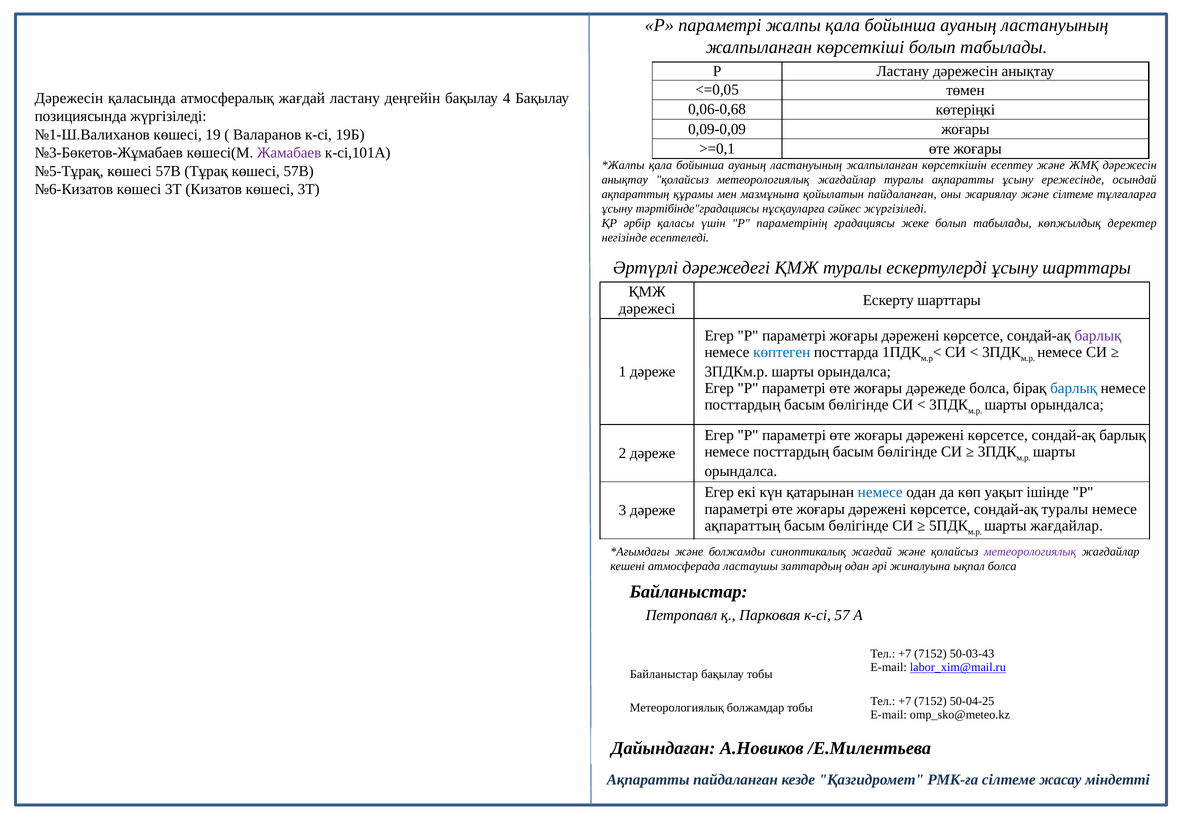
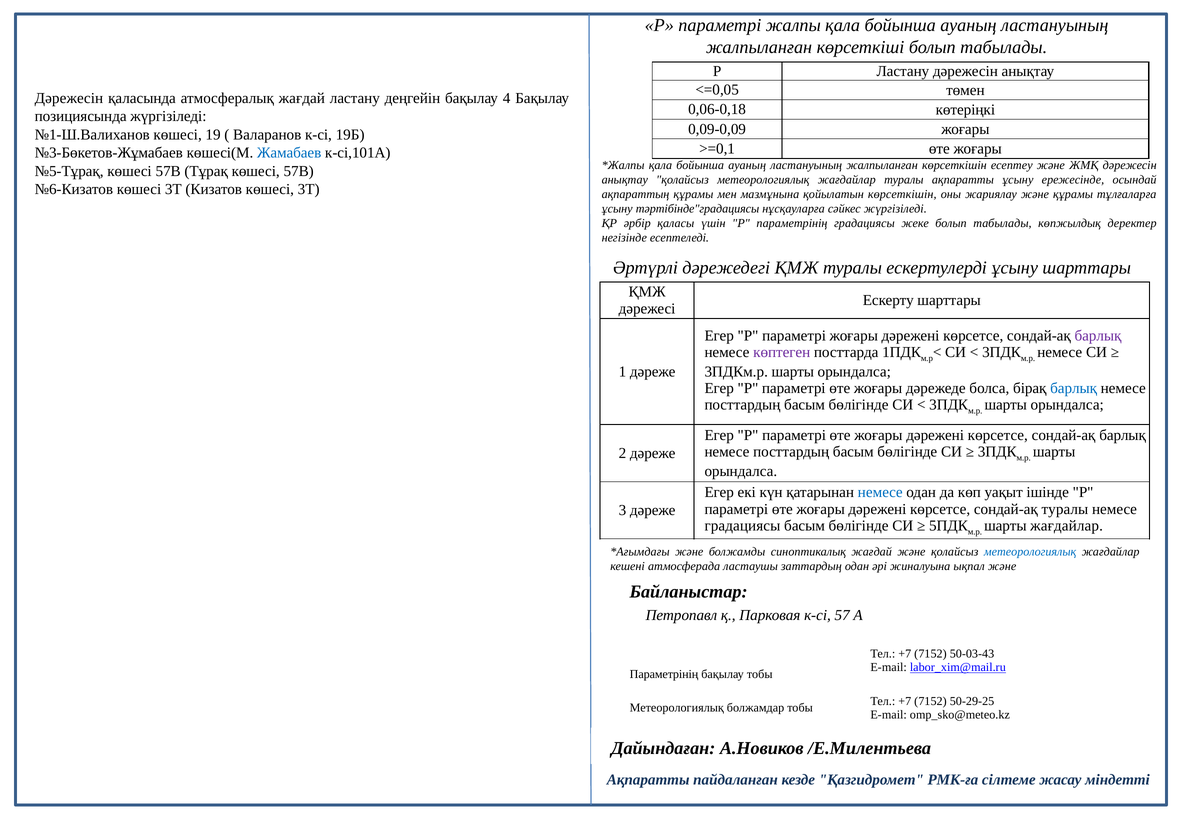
0,06-0,68: 0,06-0,68 -> 0,06-0,18 (717, 109)
Жамабаев colour: purple -> blue (289, 153)
қойылатын пайдаланған: пайдаланған -> көрсеткішін (902, 194)
және сілтеме: сілтеме -> құрамы (1073, 194)
көптеген colour: blue -> purple (782, 352)
ақпараттың: ақпараттың -> градациясы (742, 525)
метеорологиялық colour: purple -> blue (1030, 551)
ықпал болса: болса -> және (1002, 566)
Байланыстар: Байланыстар -> Параметрінің (664, 673)
50-04-25: 50-04-25 -> 50-29-25 (972, 701)
